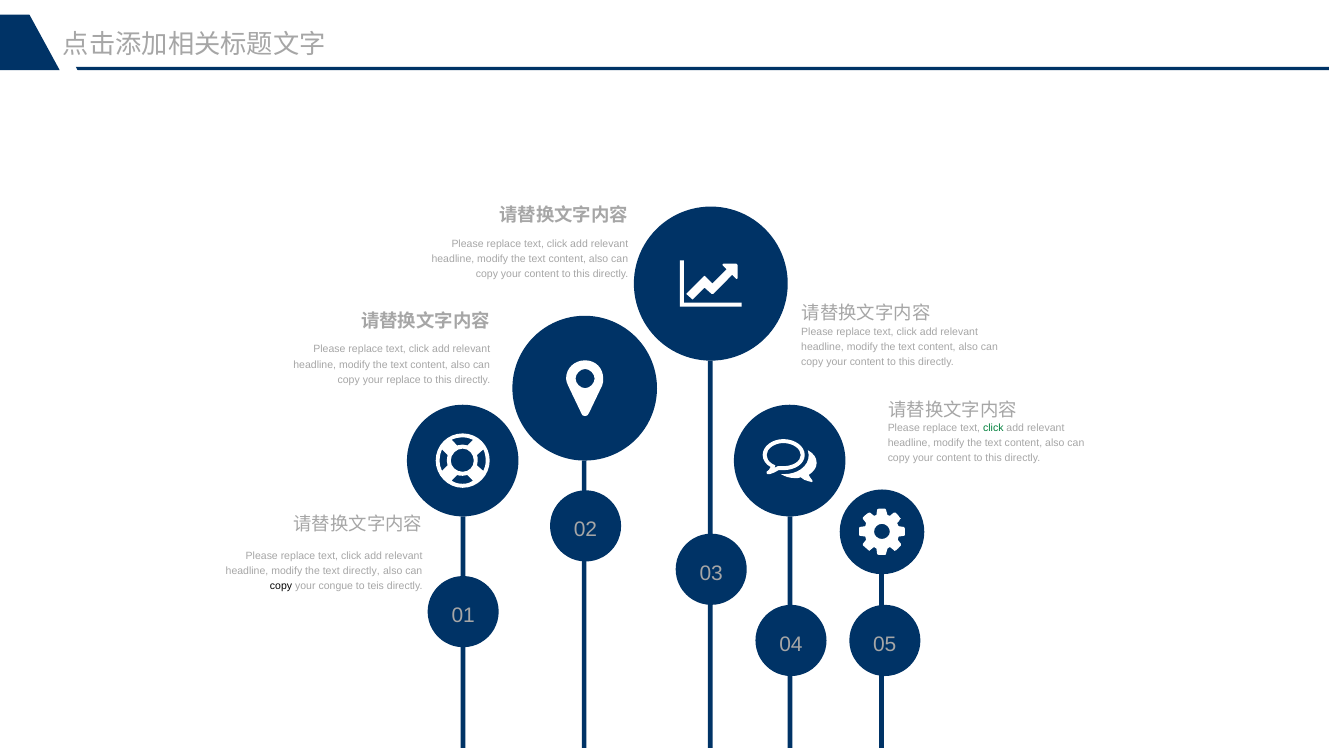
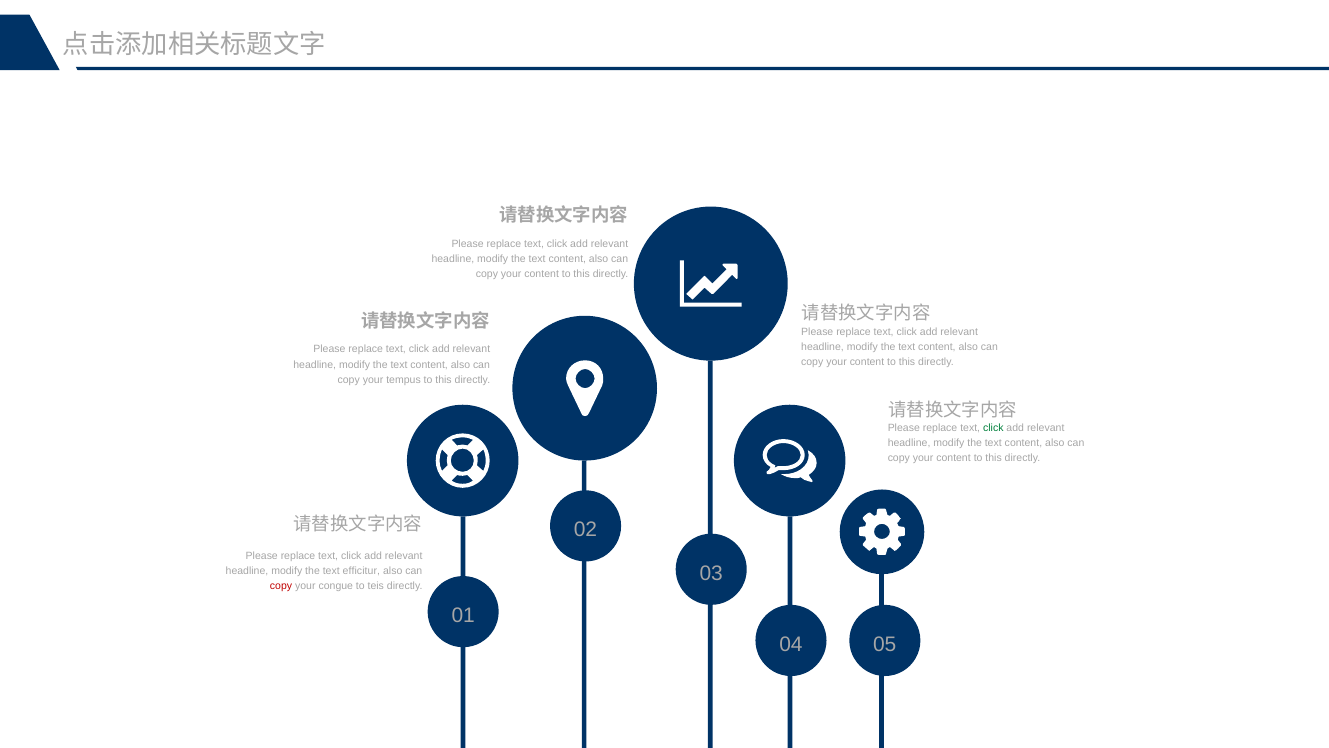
your replace: replace -> tempus (404, 379)
text directly: directly -> efficitur (361, 571)
copy colour: black -> red (281, 586)
